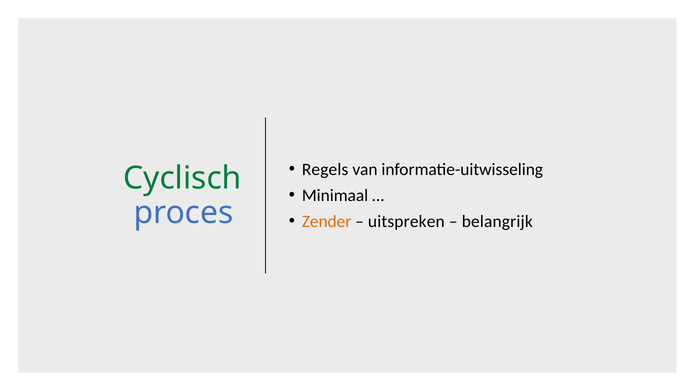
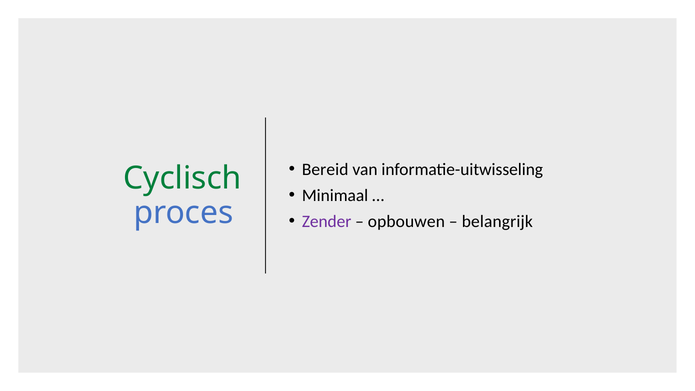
Regels: Regels -> Bereid (325, 169)
Zender colour: orange -> purple (327, 221)
uitspreken: uitspreken -> opbouwen (406, 221)
